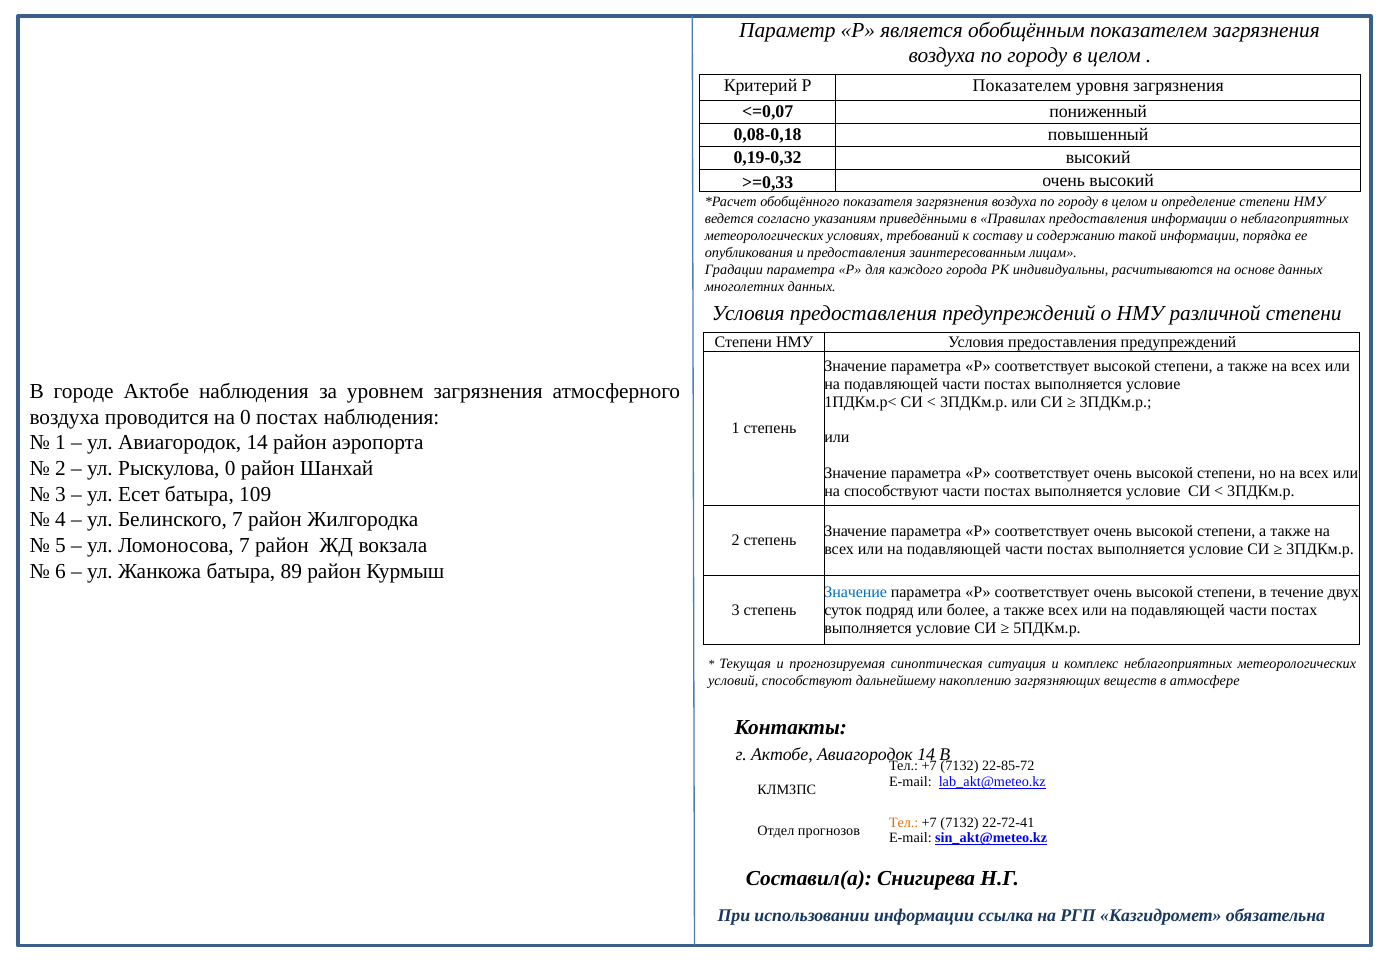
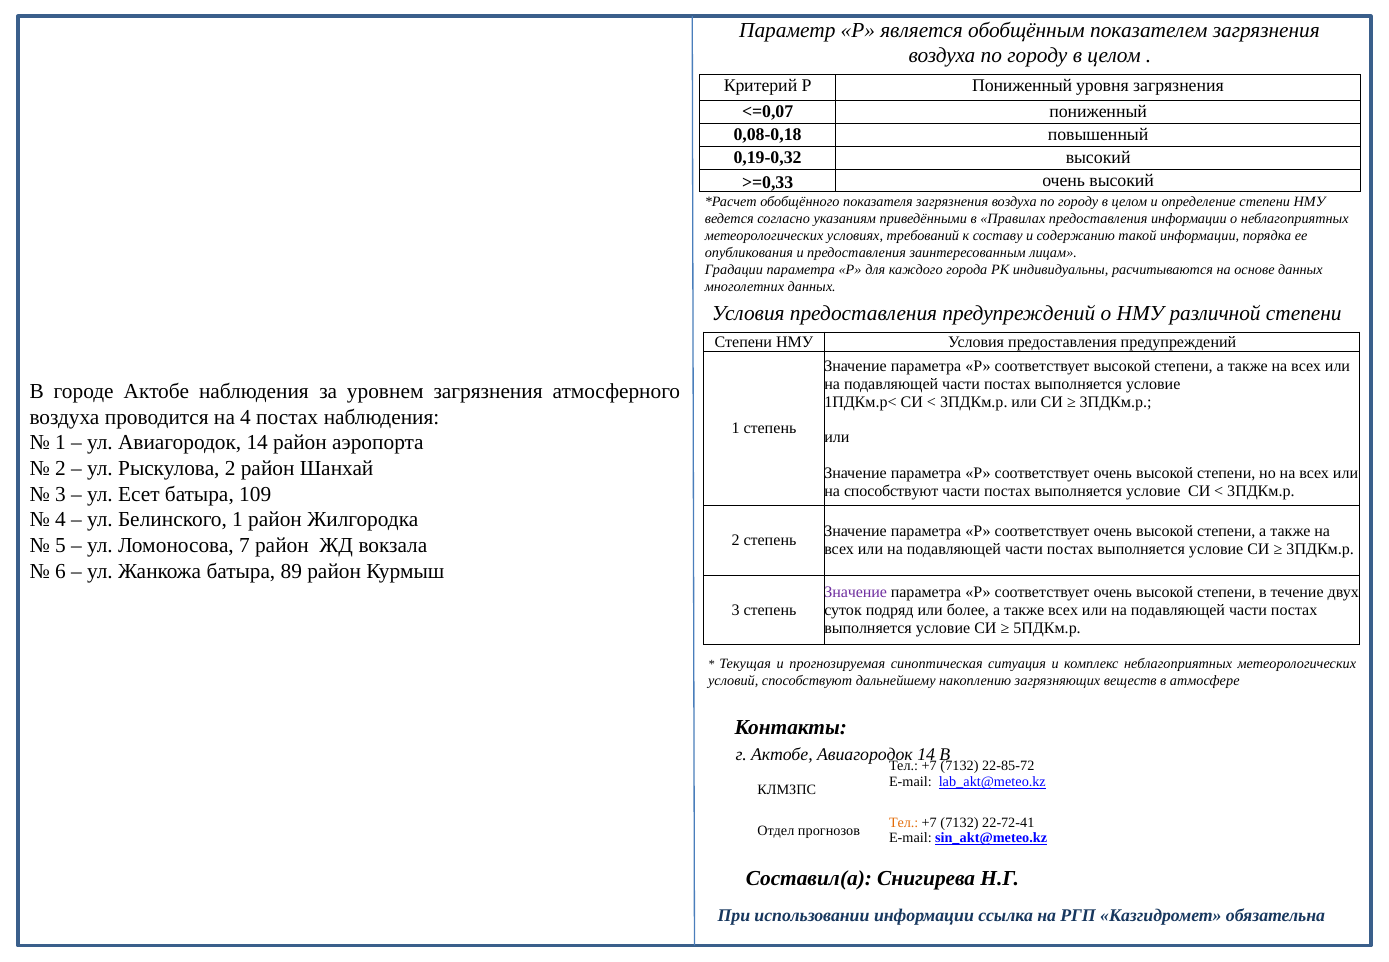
Р Показателем: Показателем -> Пониженный (1022, 86)
на 0: 0 -> 4 (246, 417)
Рыскулова 0: 0 -> 2 (230, 468)
Белинского 7: 7 -> 1 (238, 519)
Значение colour: blue -> purple (856, 592)
